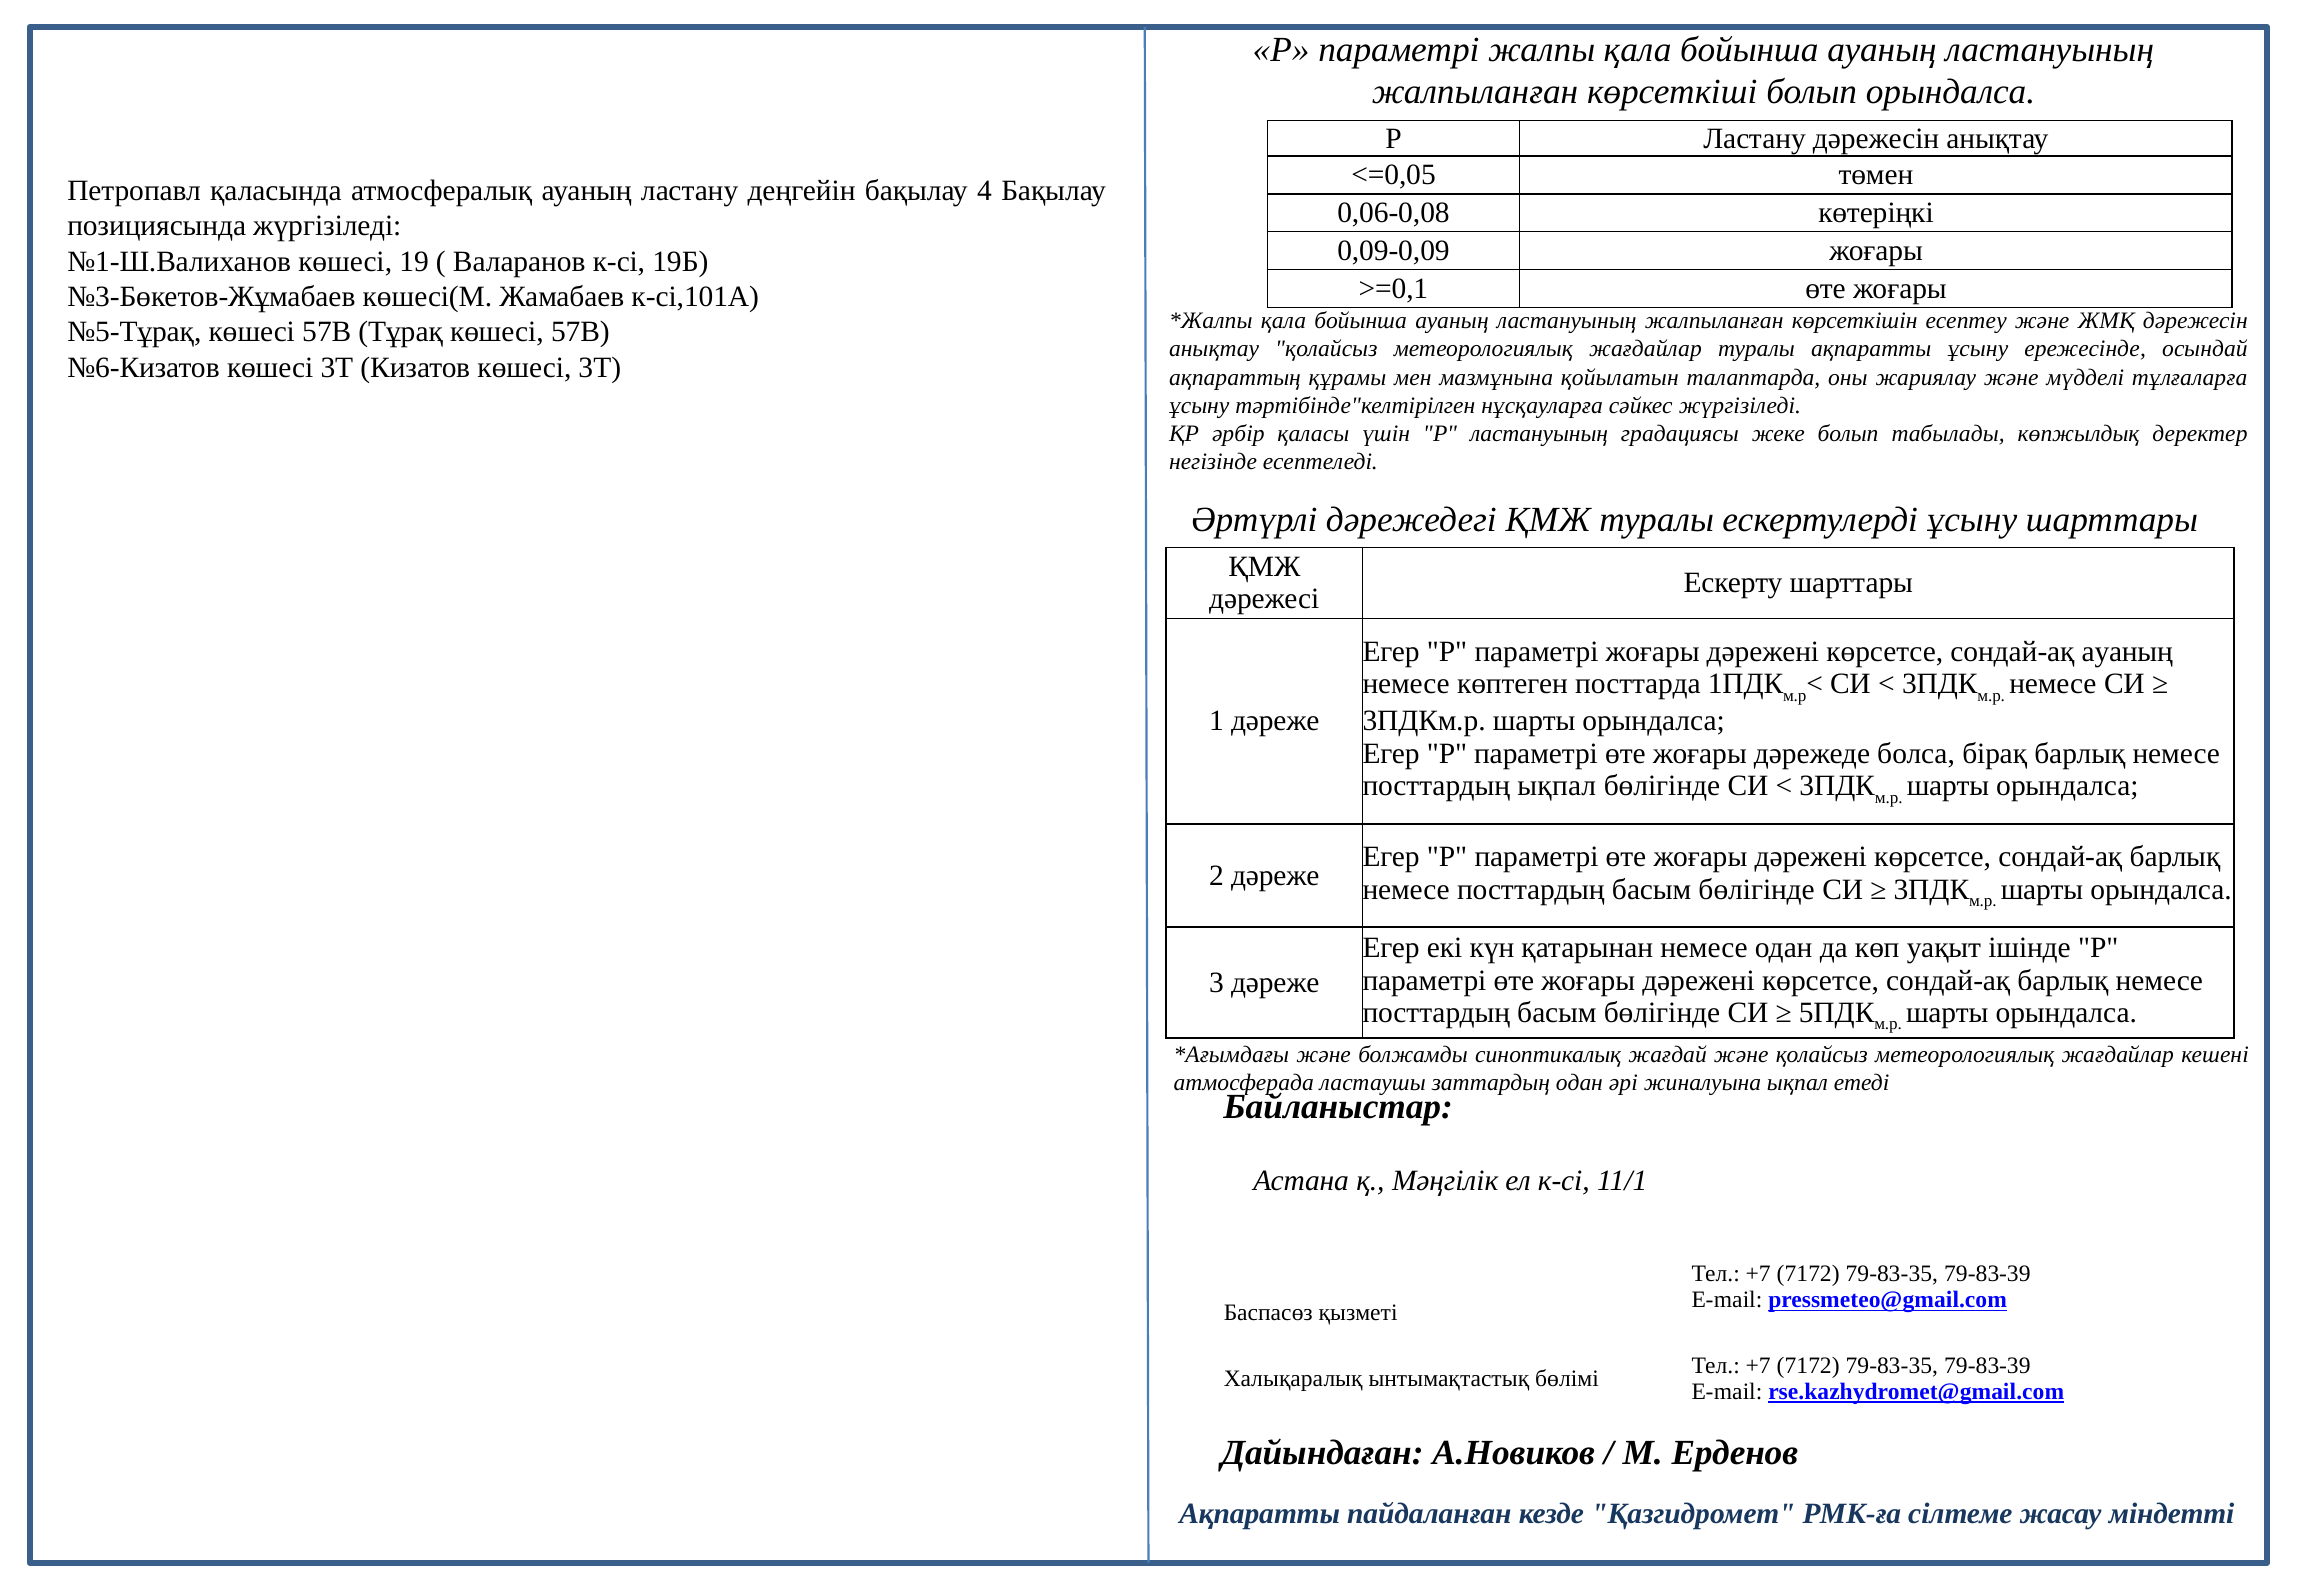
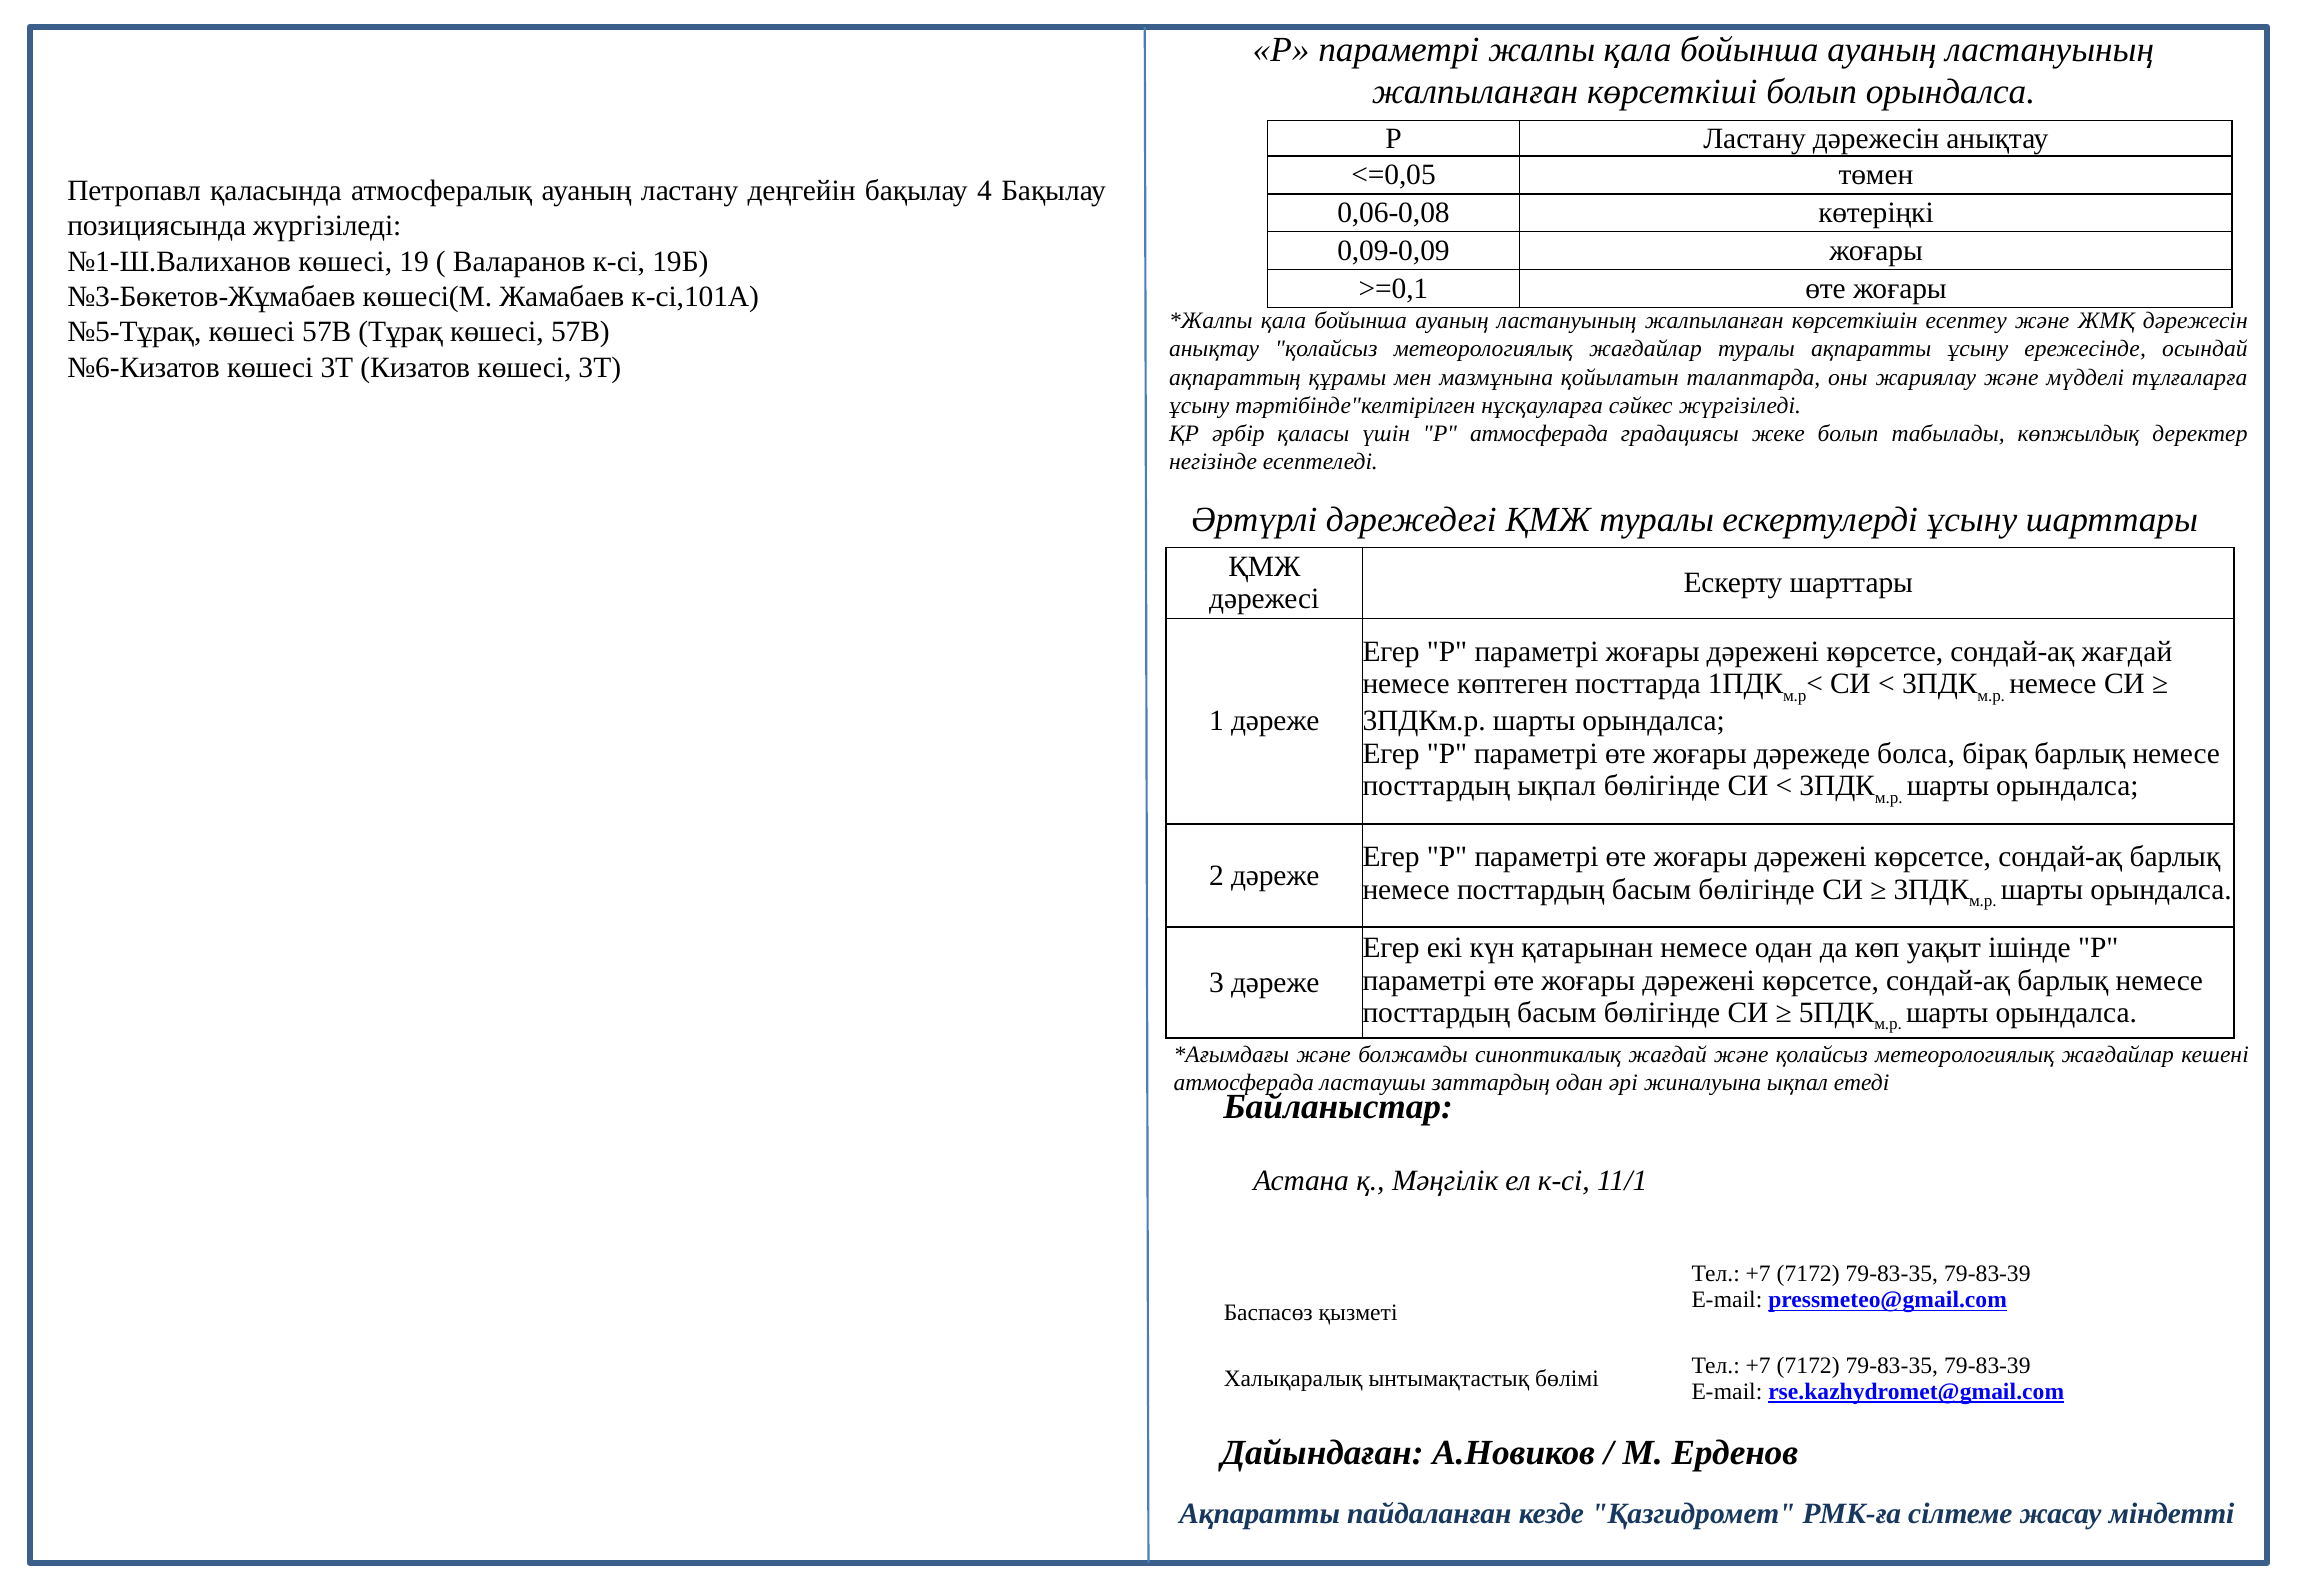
Р ластануының: ластануының -> атмосферада (1539, 434)
сондай-ақ ауаның: ауаның -> жағдай (2127, 652)
